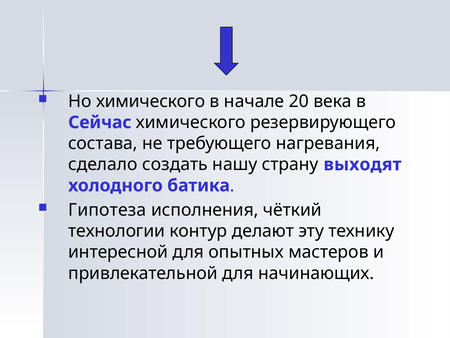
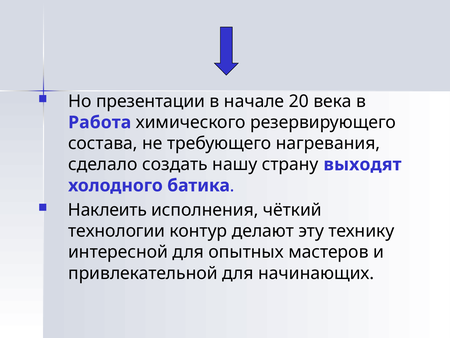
Но химического: химического -> презентации (151, 101)
Сейчас: Сейчас -> Работа (100, 122)
Гипотеза: Гипотеза -> Наклеить (107, 210)
